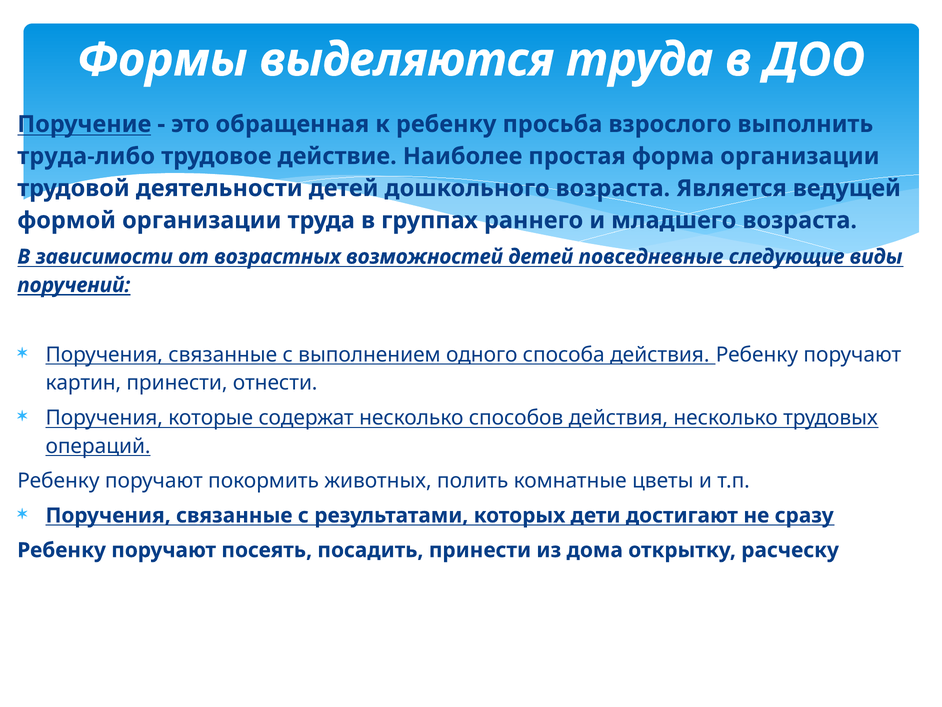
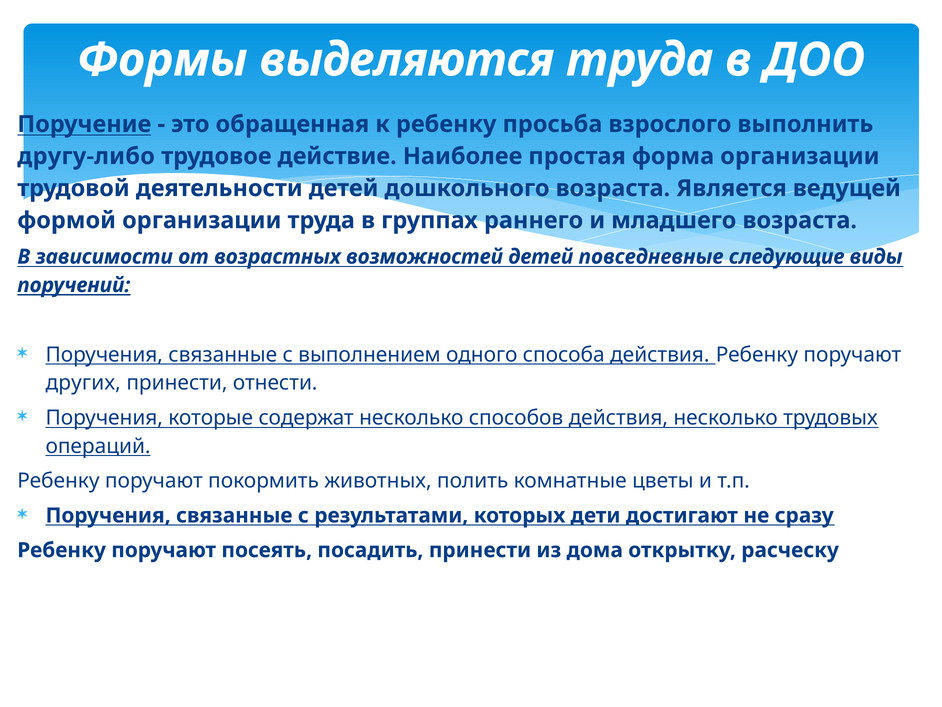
труда-либо: труда-либо -> другу-либо (86, 156)
картин: картин -> других (83, 383)
